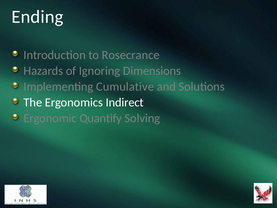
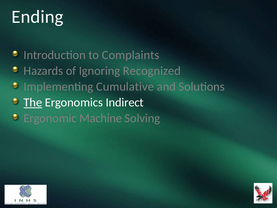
Rosecrance: Rosecrance -> Complaints (131, 55)
Dimensions: Dimensions -> Recognized (152, 71)
The underline: none -> present (33, 102)
Quantify: Quantify -> Machine (101, 118)
